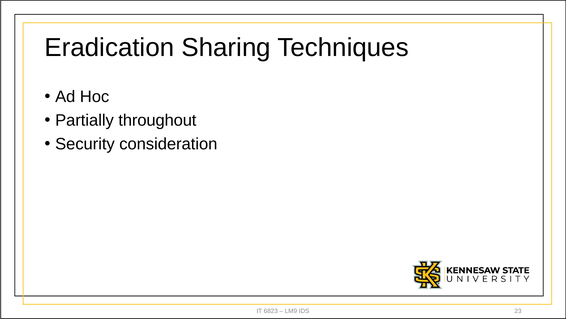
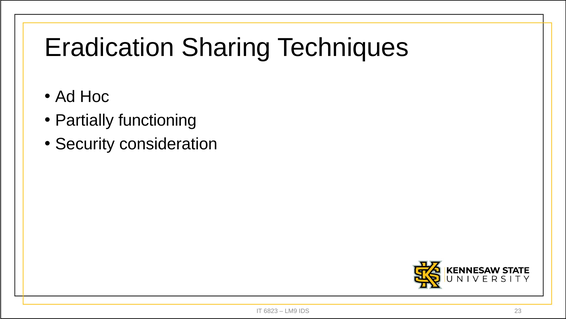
throughout: throughout -> functioning (157, 120)
